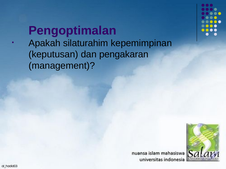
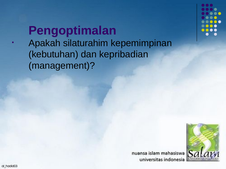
keputusan: keputusan -> kebutuhan (53, 55)
pengakaran: pengakaran -> kepribadian (124, 55)
